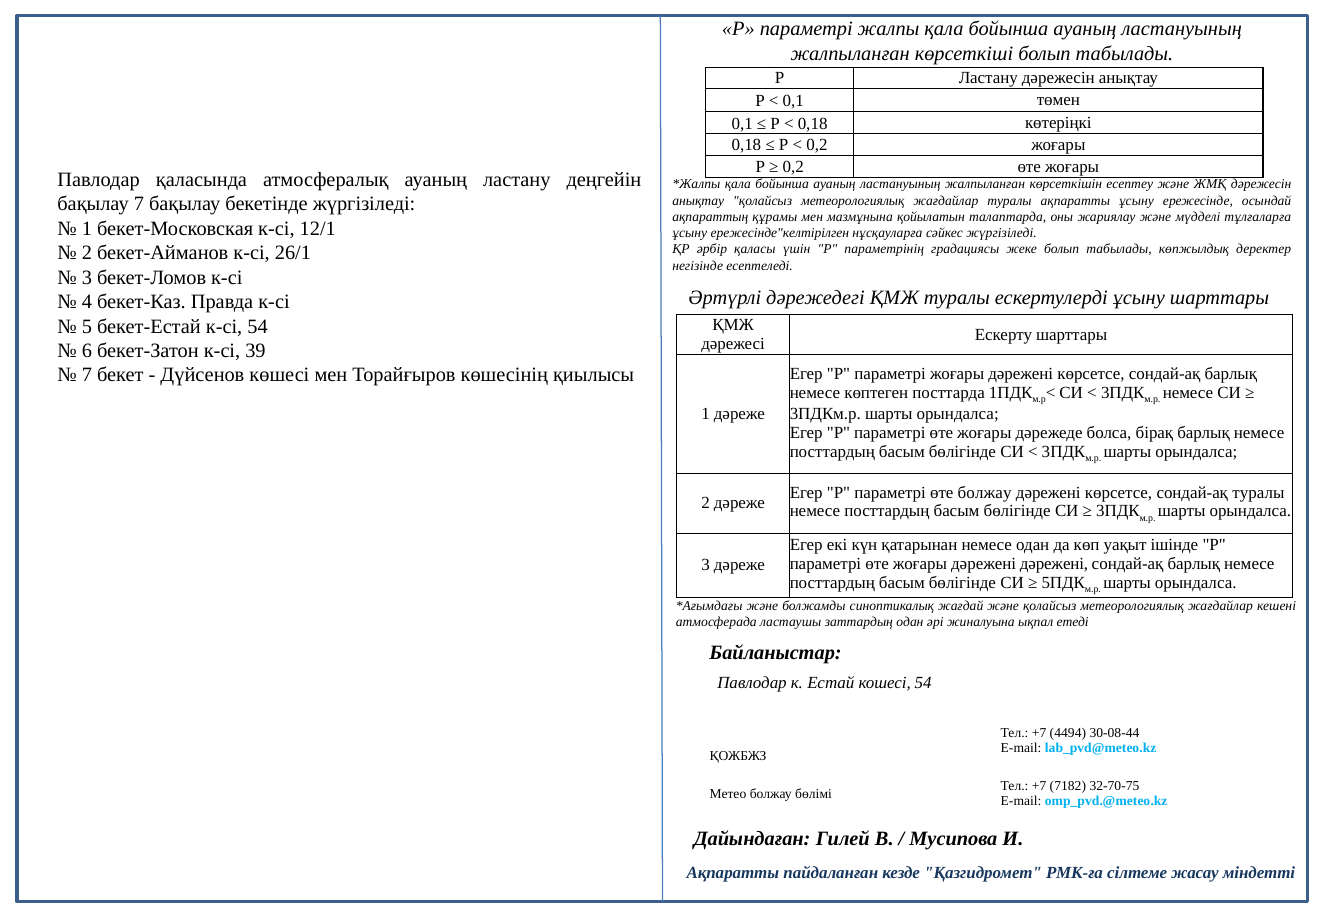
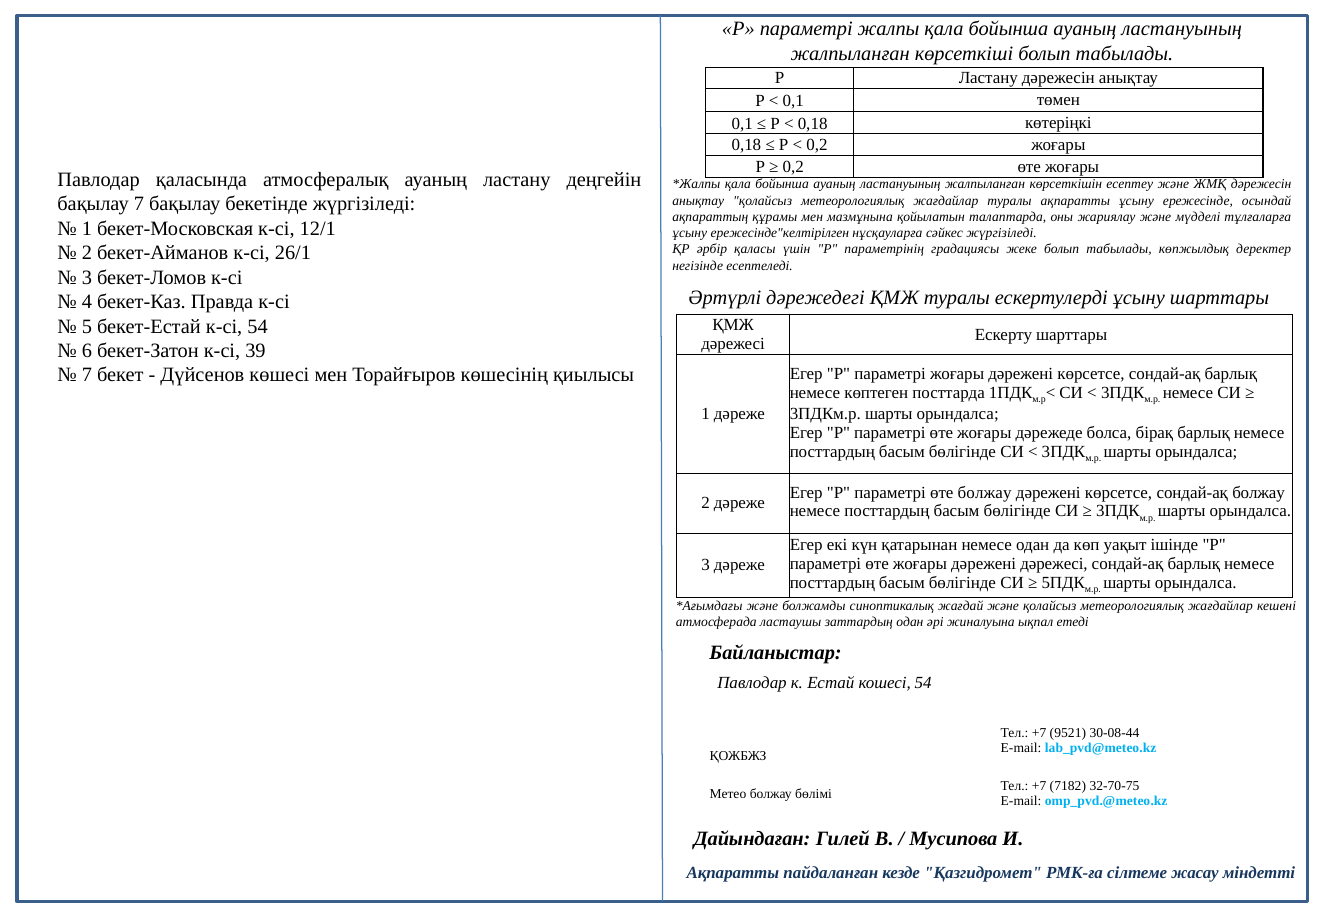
сондай-ақ туралы: туралы -> болжау (1259, 493)
дәрежені дәрежені: дәрежені -> дәрежесі (1054, 564)
4494: 4494 -> 9521 (1068, 733)
